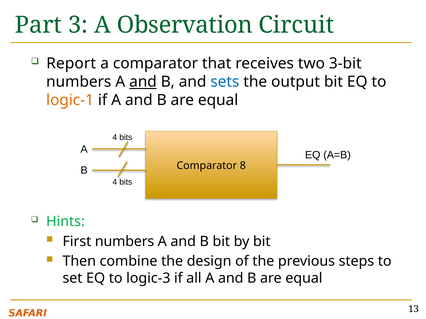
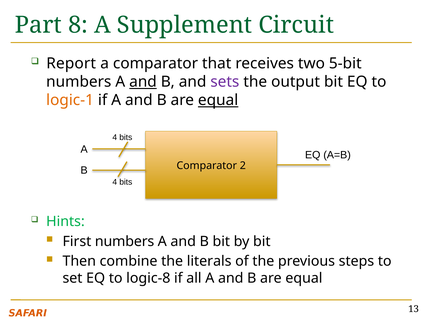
3: 3 -> 8 (78, 25)
Observation: Observation -> Supplement (185, 25)
3-bit: 3-bit -> 5-bit (345, 63)
sets colour: blue -> purple (225, 82)
equal underline: none -> present (218, 100)
8: 8 -> 2 (243, 166)
design: design -> literals (209, 262)
logic-3: logic-3 -> logic-8 (148, 279)
